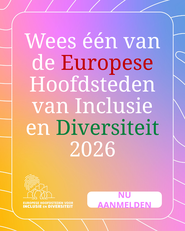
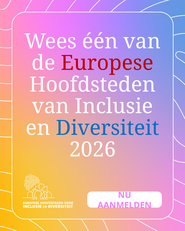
Diversiteit colour: green -> blue (107, 128)
